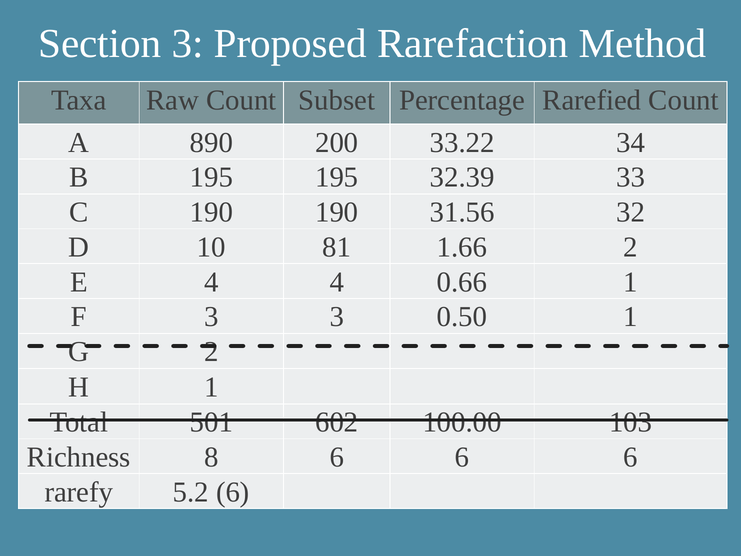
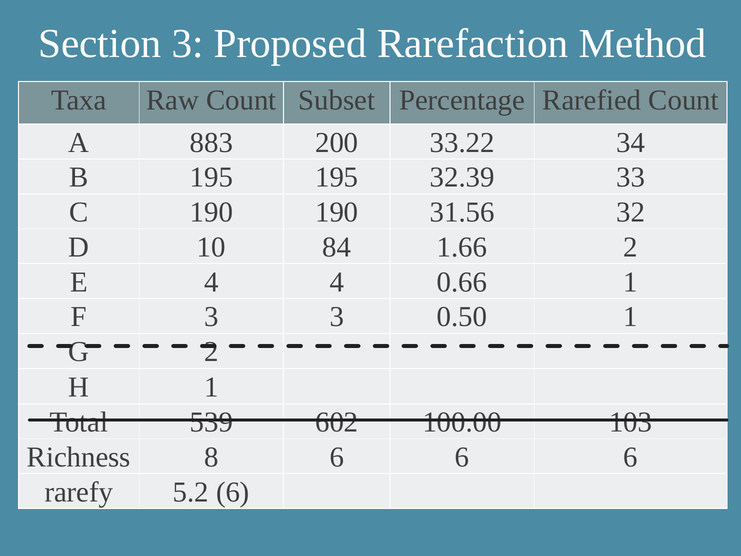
890: 890 -> 883 (211, 142)
81: 81 -> 84 (337, 247)
501: 501 -> 539 (211, 422)
